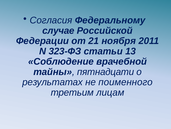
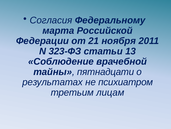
случае: случае -> марта (58, 30)
поименного: поименного -> психиатром (126, 82)
